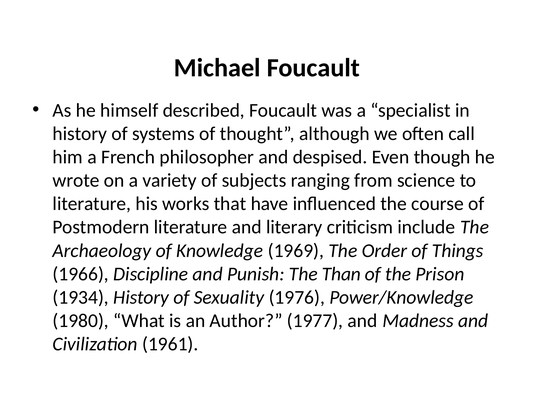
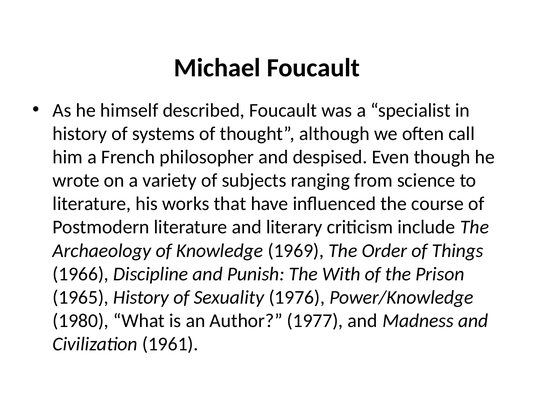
Than: Than -> With (341, 274)
1934: 1934 -> 1965 (81, 297)
